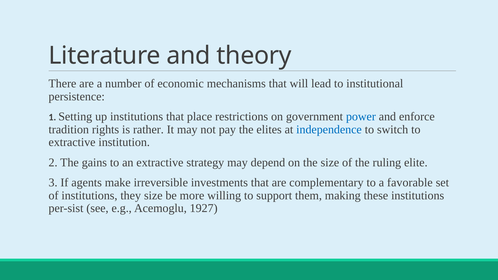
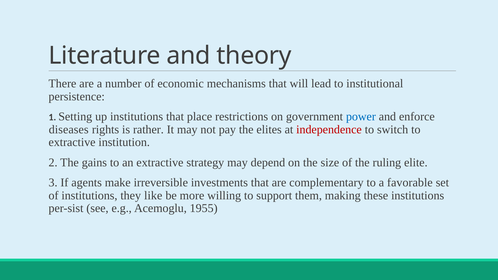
tradition: tradition -> diseases (69, 130)
independence colour: blue -> red (329, 130)
they size: size -> like (153, 196)
1927: 1927 -> 1955 (204, 208)
